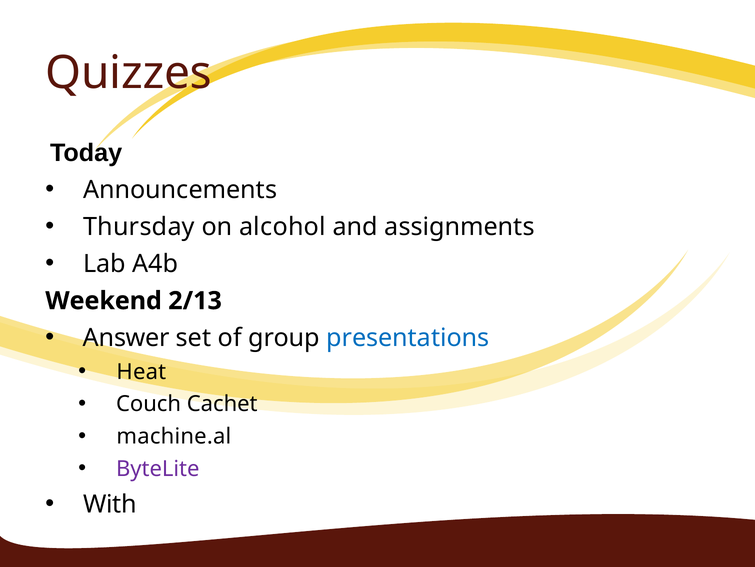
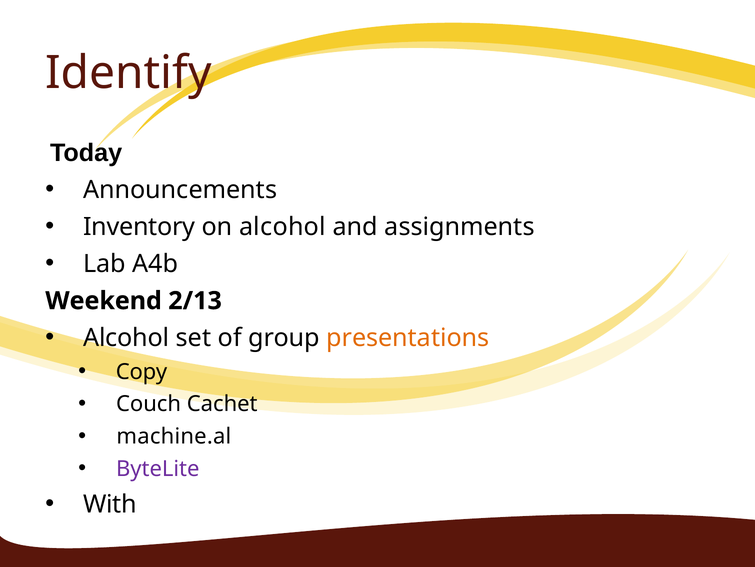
Quizzes: Quizzes -> Identify (129, 73)
Thursday: Thursday -> Inventory (139, 227)
Answer: Answer -> Alcohol (126, 337)
presentations colour: blue -> orange (408, 337)
Heat: Heat -> Copy (142, 371)
